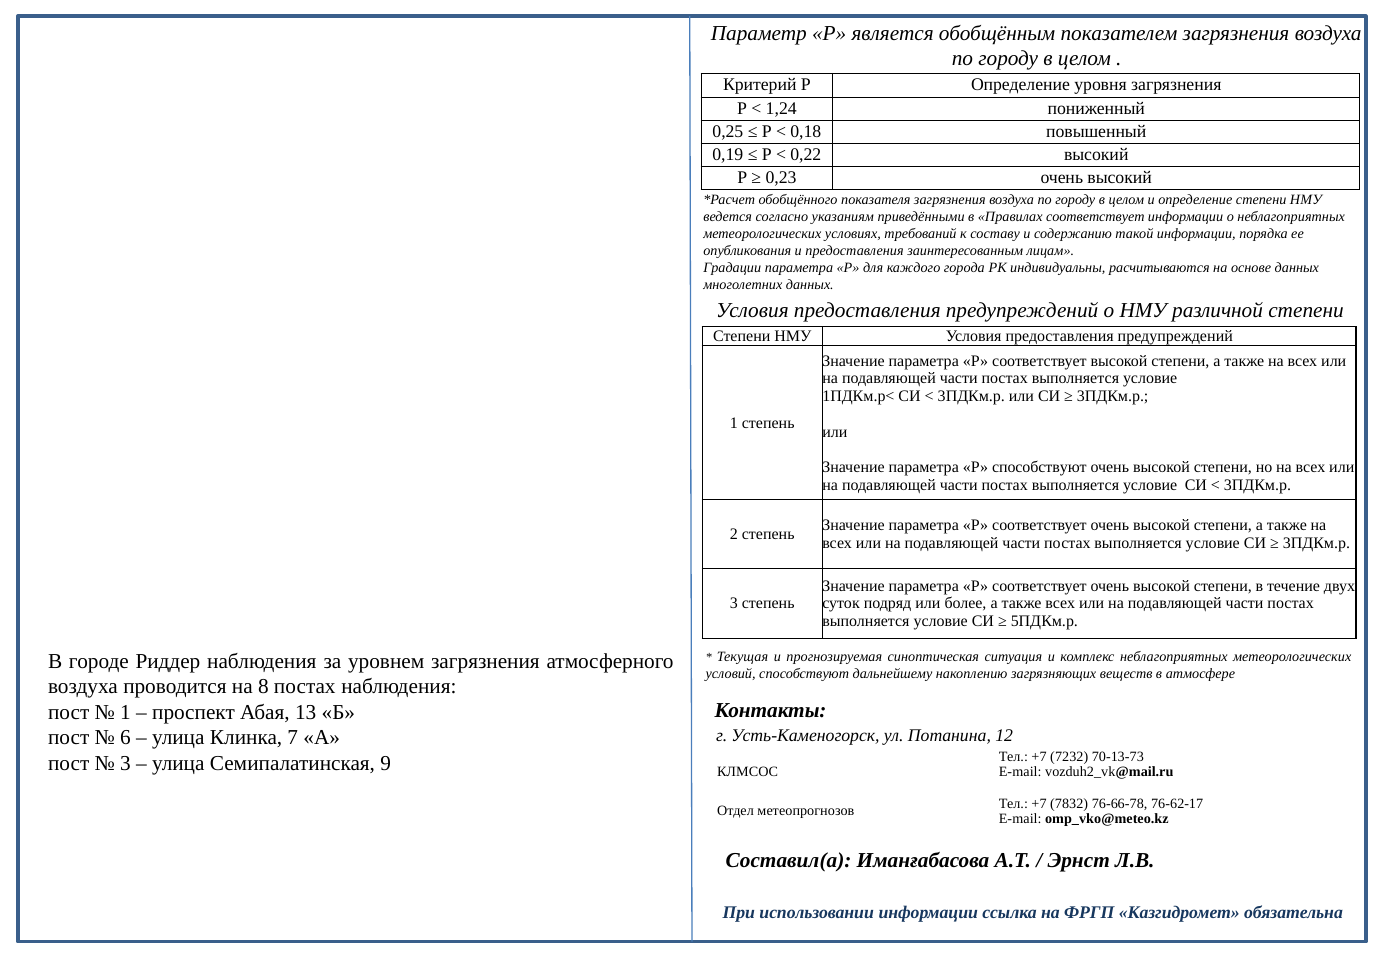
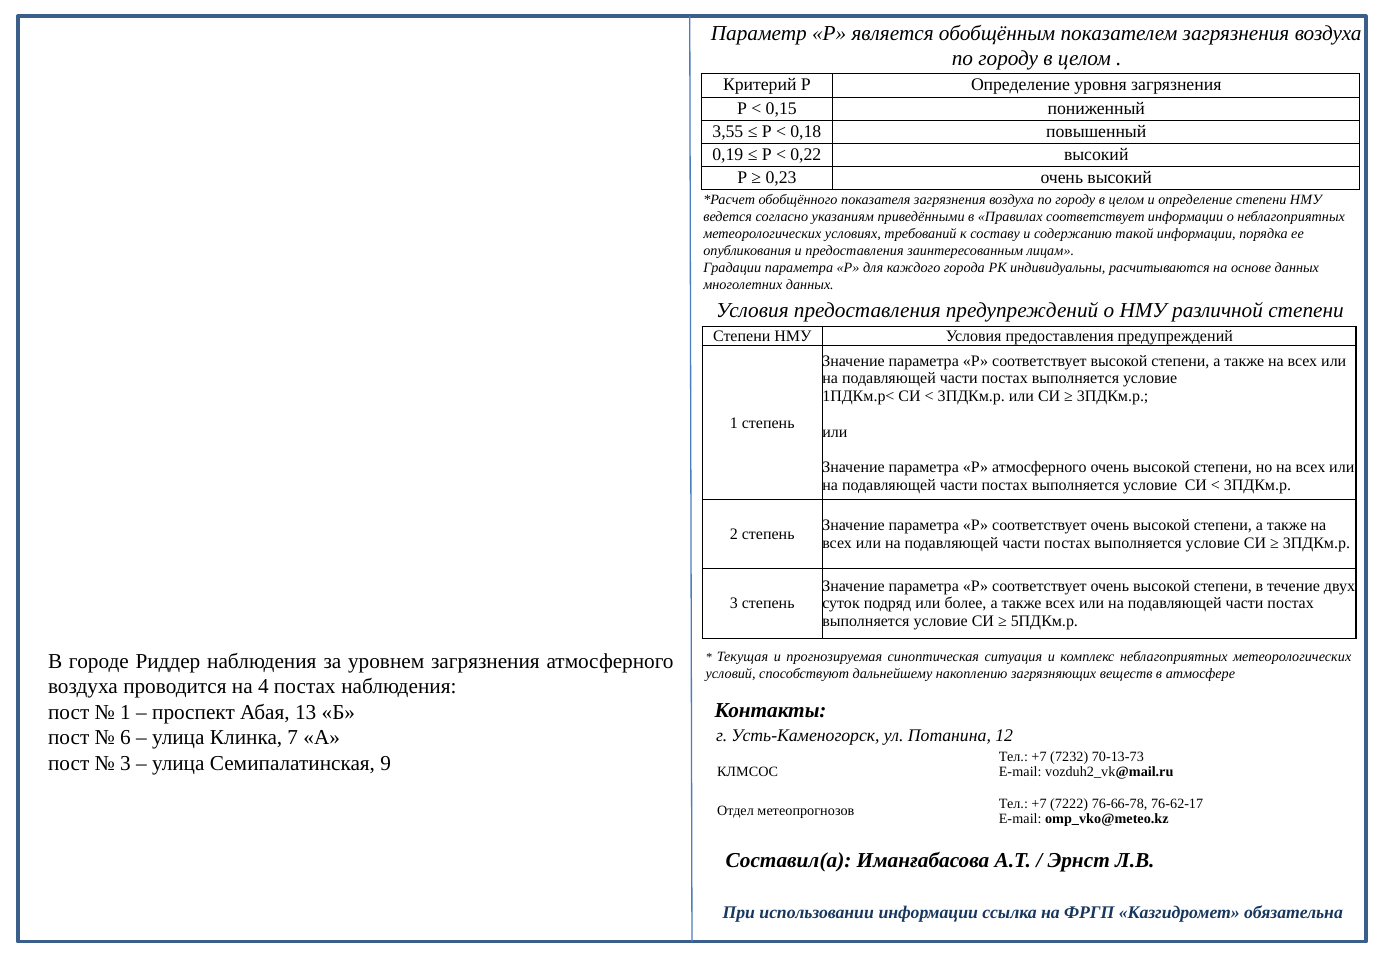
1,24: 1,24 -> 0,15 (781, 109)
0,25: 0,25 -> 3,55 (728, 132)
Р способствуют: способствуют -> атмосферного (1039, 467)
8: 8 -> 4 (263, 687)
7832: 7832 -> 7222 (1069, 803)
